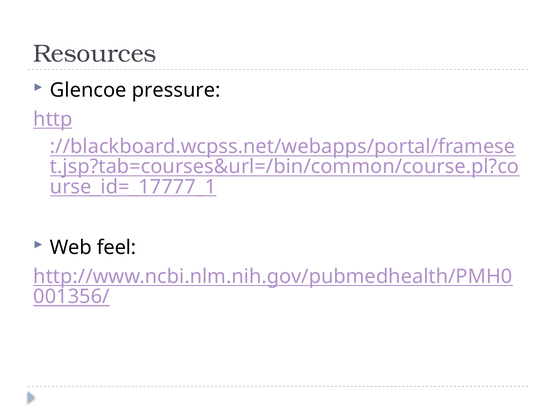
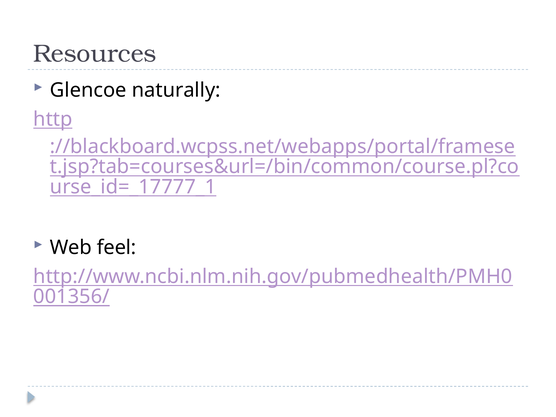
pressure: pressure -> naturally (176, 90)
